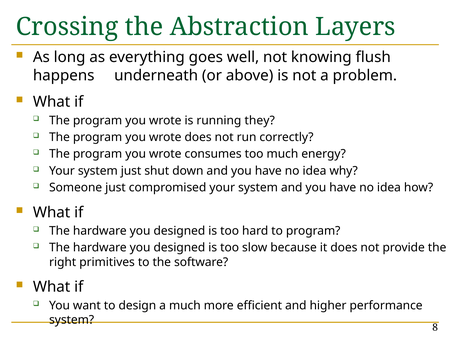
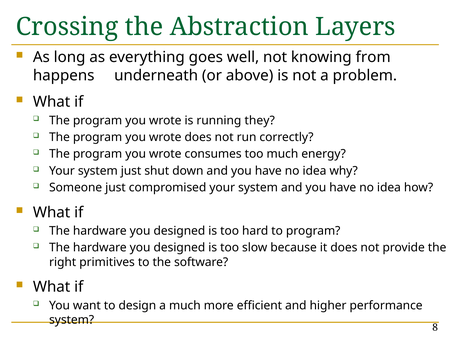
flush: flush -> from (373, 57)
